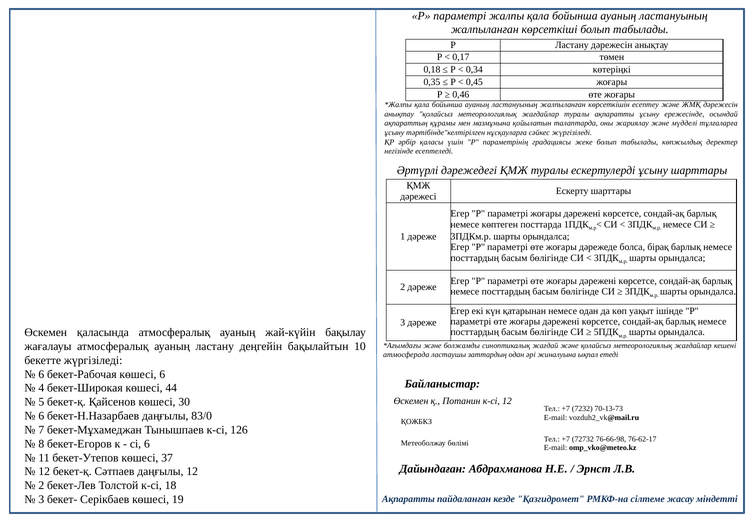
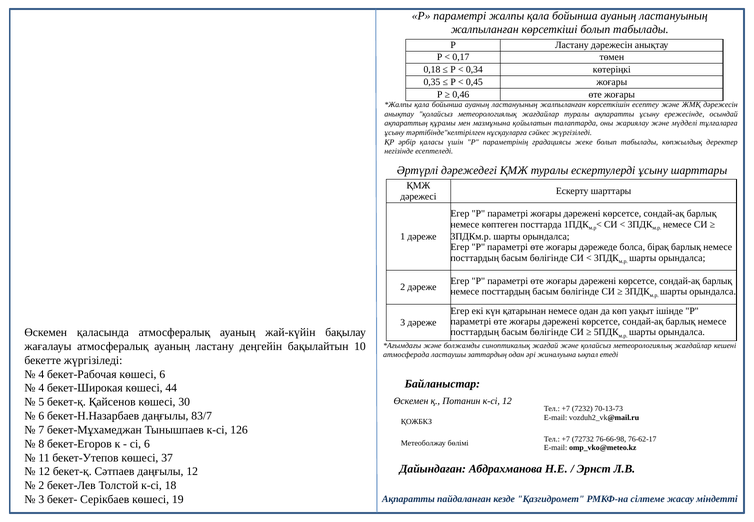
6: 6 -> 4 (41, 374)
83/0: 83/0 -> 83/7 (202, 416)
